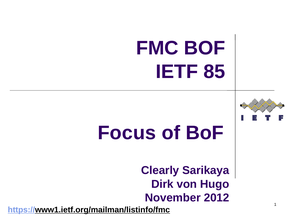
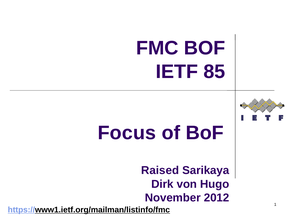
Clearly: Clearly -> Raised (160, 171)
